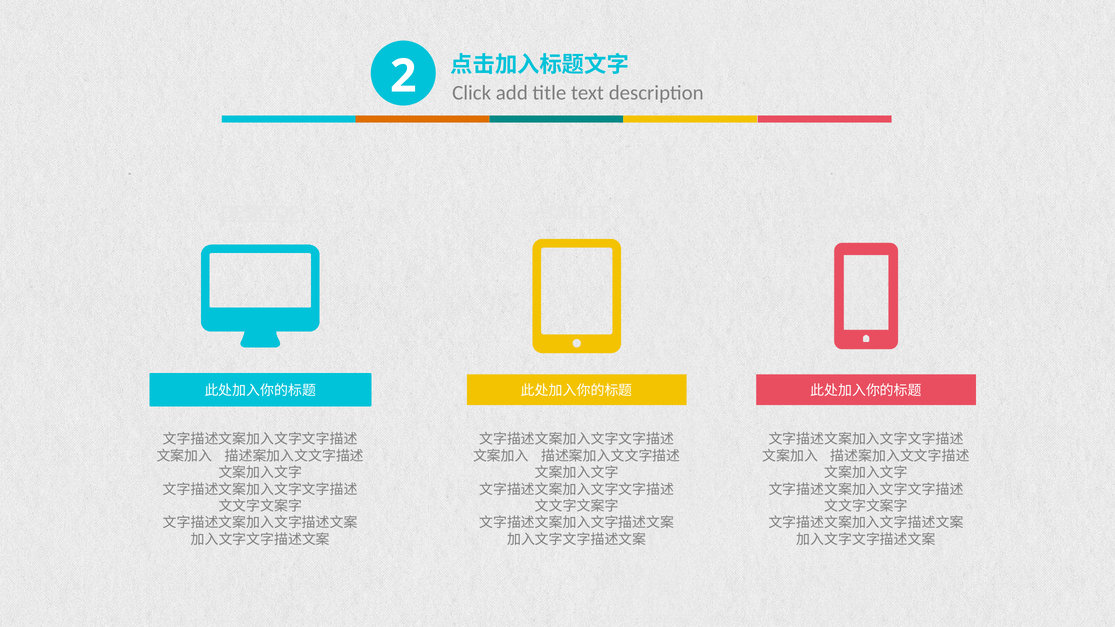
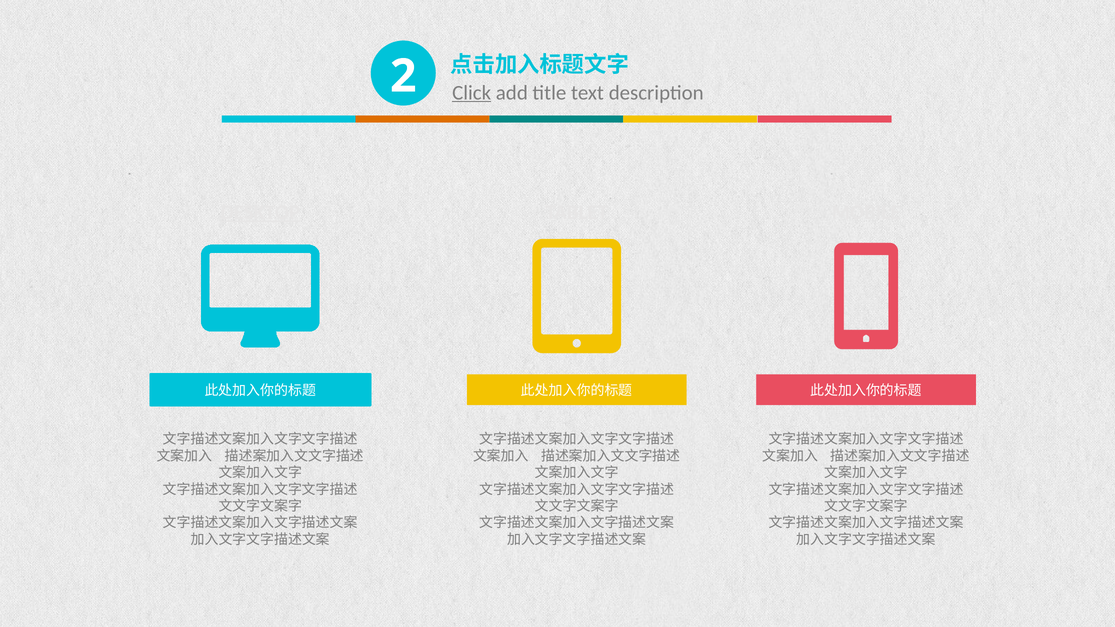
Click underline: none -> present (472, 93)
